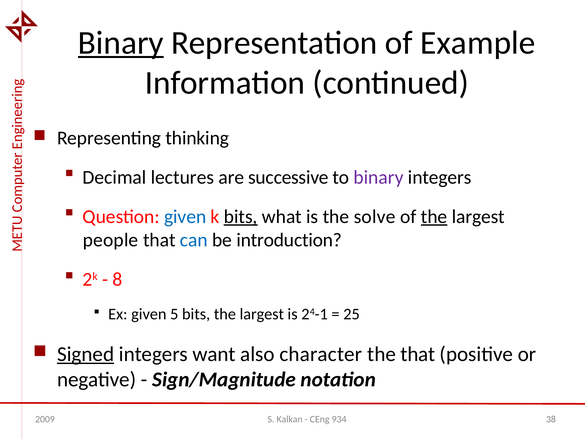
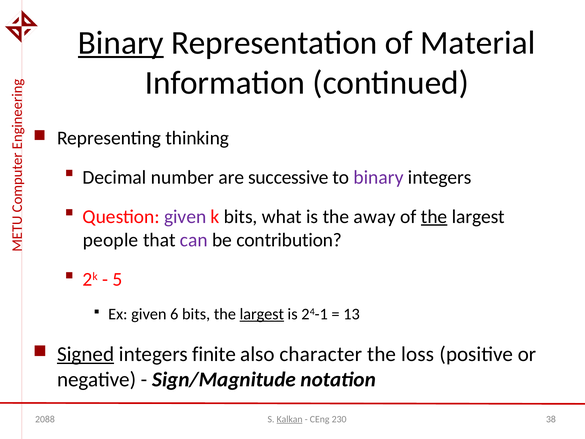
Example: Example -> Material (478, 43)
lectures: lectures -> number (182, 177)
given colour: blue -> purple (185, 217)
bits underline: present -> none (241, 217)
solve: solve -> away (375, 217)
can colour: blue -> purple (194, 240)
introduction: introduction -> contribution (289, 240)
8: 8 -> 5 (117, 279)
5: 5 -> 6 (174, 314)
largest underline: none -> present (262, 314)
25: 25 -> 13 (352, 314)
want: want -> finite (214, 354)
the that: that -> loss (418, 354)
2009: 2009 -> 2088 (45, 419)
Kalkan underline: none -> present (290, 419)
934: 934 -> 230 (339, 419)
